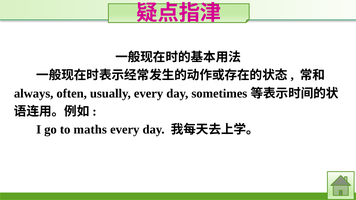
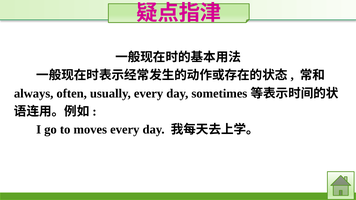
maths: maths -> moves (90, 130)
